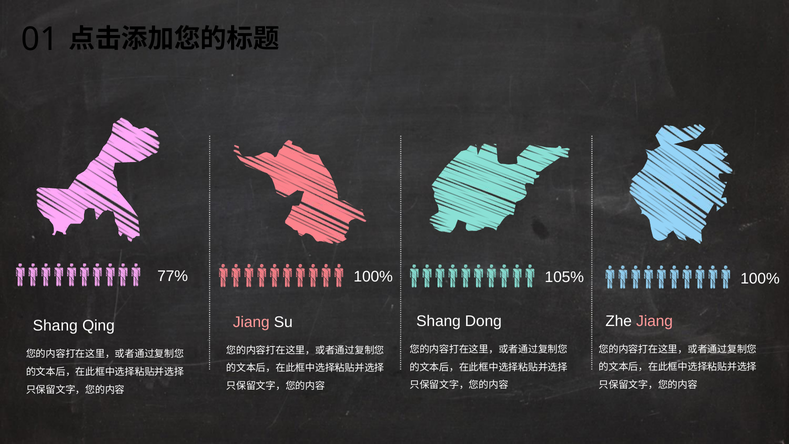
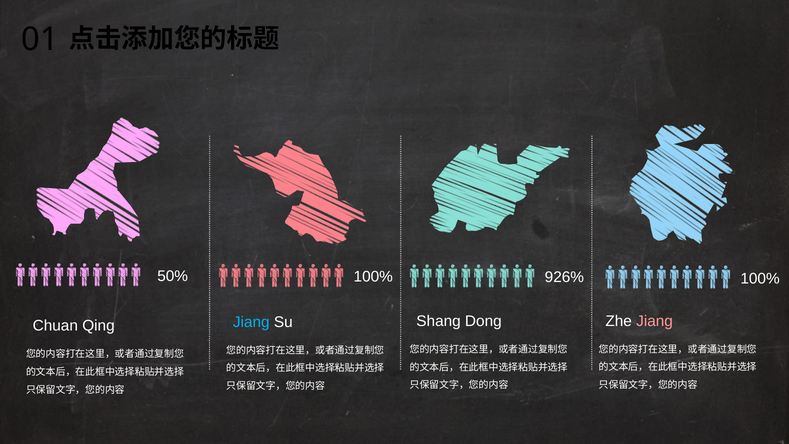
77%: 77% -> 50% (173, 276)
105%: 105% -> 926% (564, 277)
Jiang colour: pink -> light blue (251, 322)
Shang: Shang -> Chuan (55, 326)
